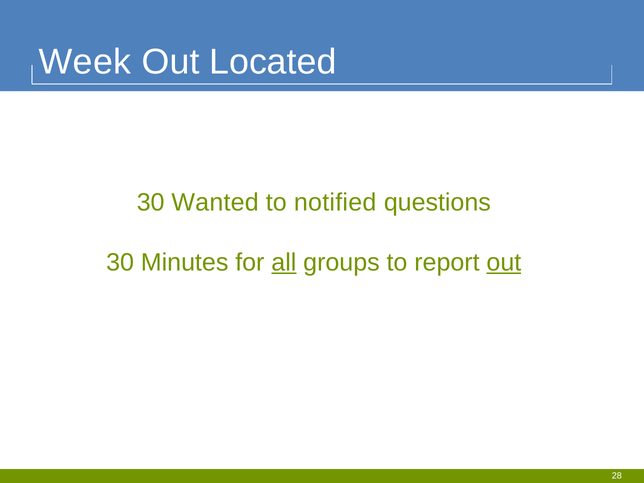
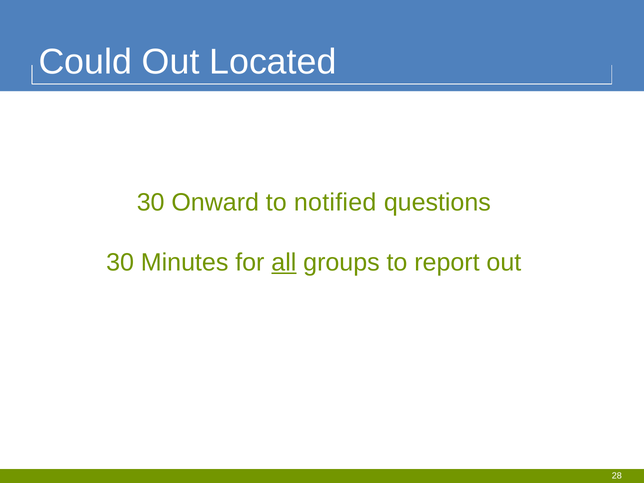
Week: Week -> Could (85, 62)
Wanted: Wanted -> Onward (215, 202)
out underline: present -> none (504, 263)
